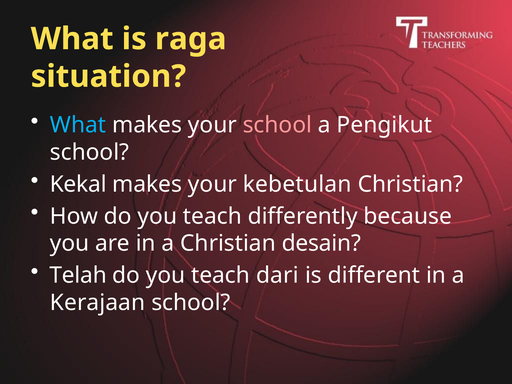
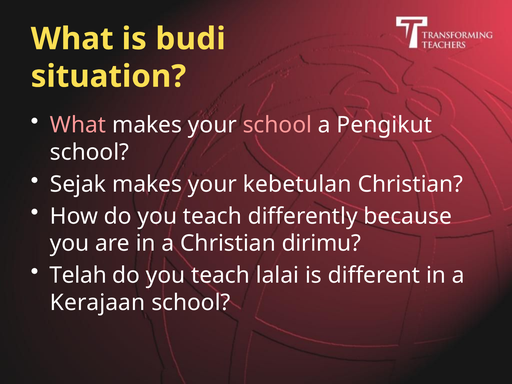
raga: raga -> budi (191, 39)
What colour: light blue -> pink (78, 125)
Kekal: Kekal -> Sejak (78, 184)
desain: desain -> dirimu (321, 243)
dari: dari -> lalai (278, 275)
